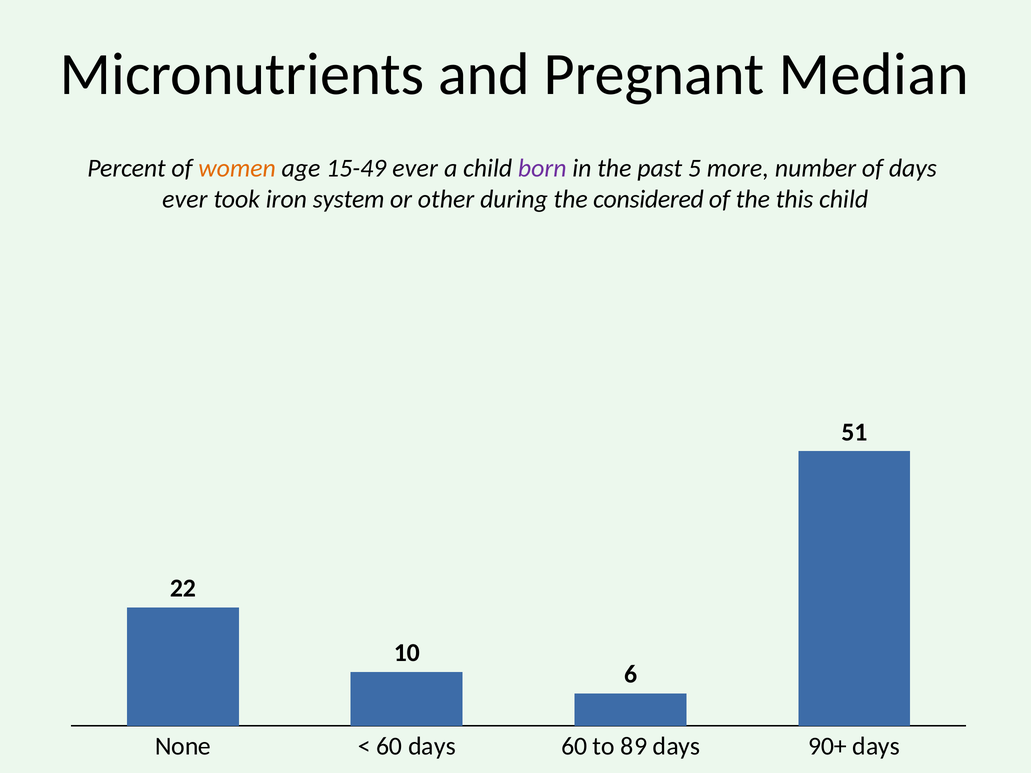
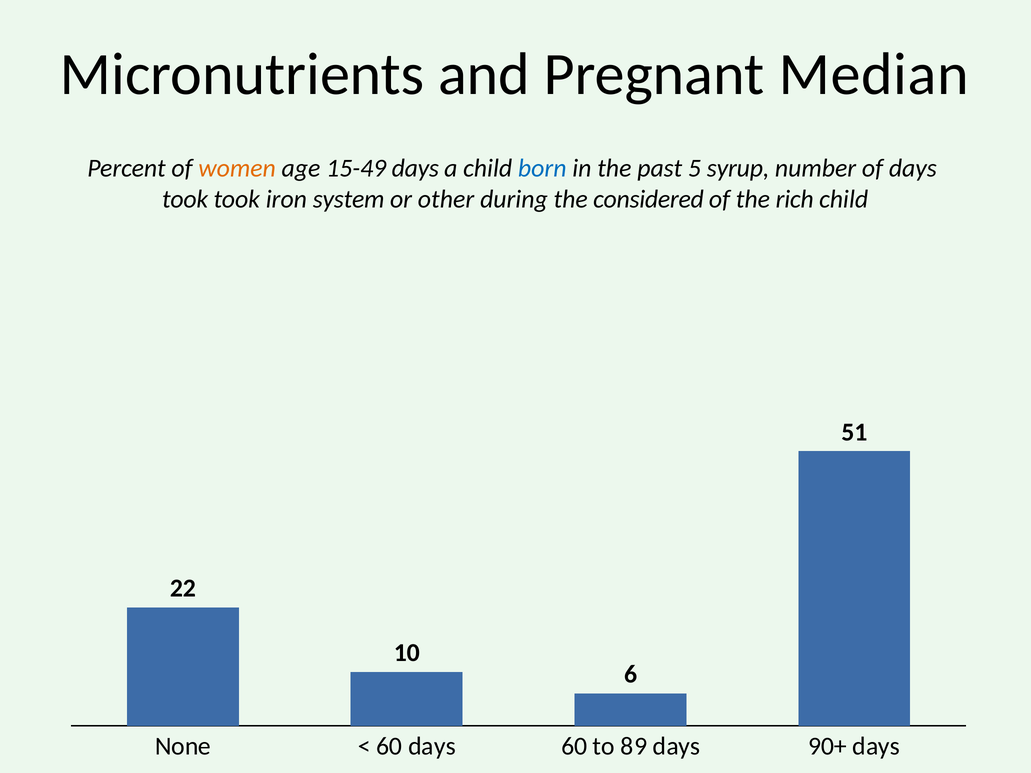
15-49 ever: ever -> days (415, 168)
born colour: purple -> blue (542, 168)
more: more -> syrup (738, 168)
ever: ever -> took (185, 199)
this: this -> rich (795, 199)
